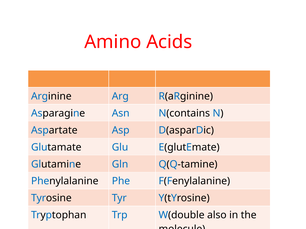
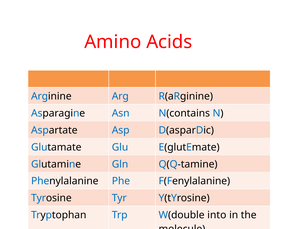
also: also -> into (217, 216)
